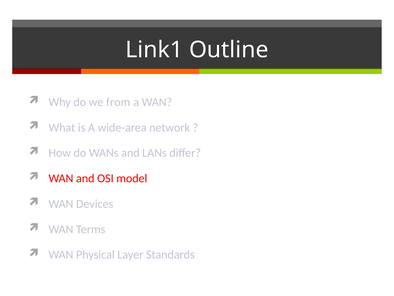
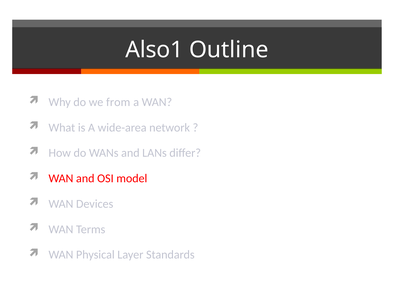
Link1: Link1 -> Also1 (154, 50)
